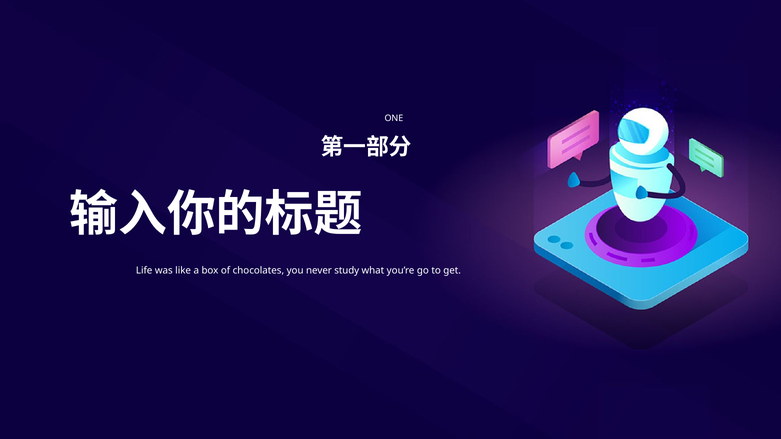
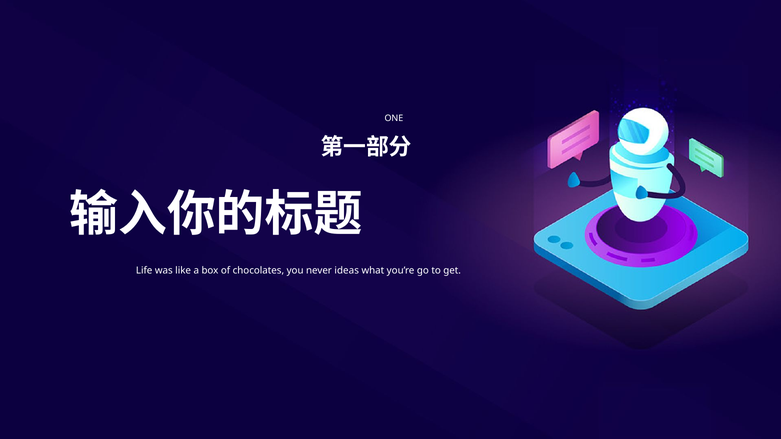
study: study -> ideas (347, 271)
